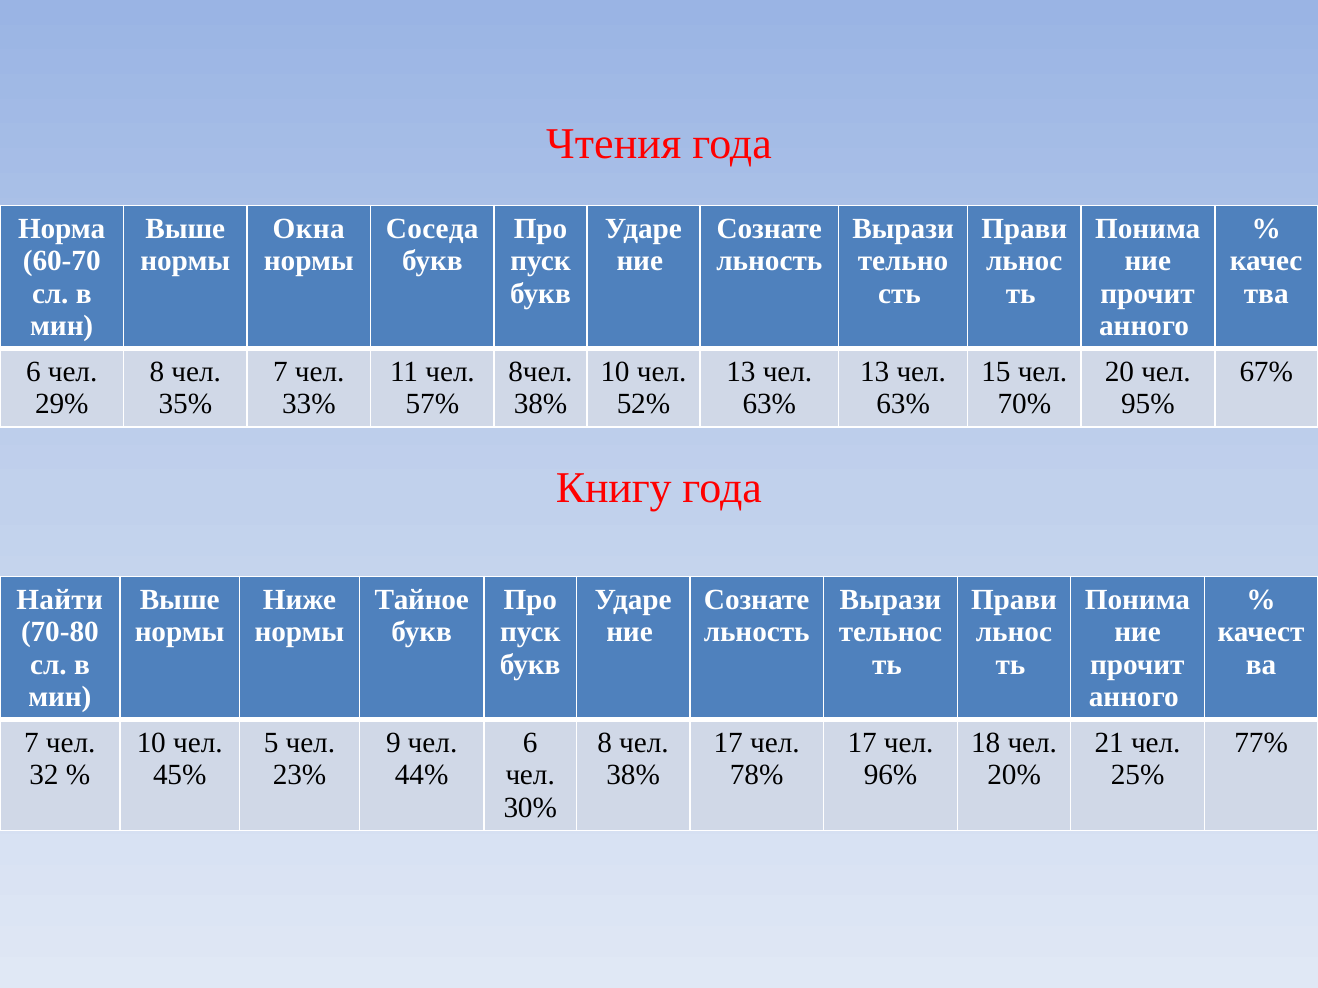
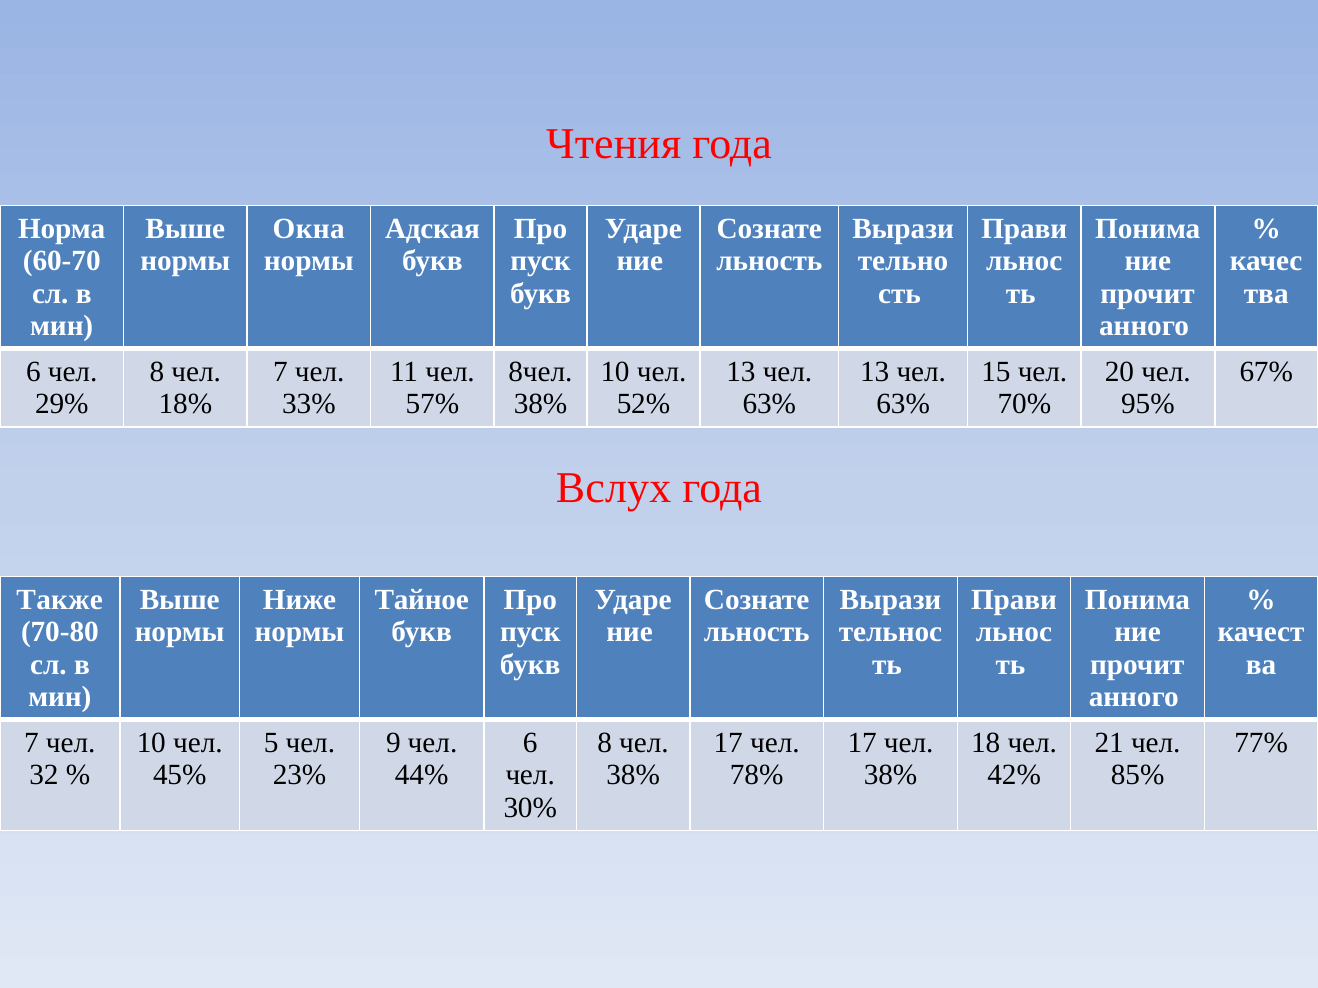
Соседа: Соседа -> Адская (432, 229)
35%: 35% -> 18% (185, 405)
Книгу: Книгу -> Вслух (614, 489)
Найти: Найти -> Также (60, 600)
96%: 96% -> 38% (891, 776)
20%: 20% -> 42% (1014, 776)
25%: 25% -> 85% (1138, 776)
